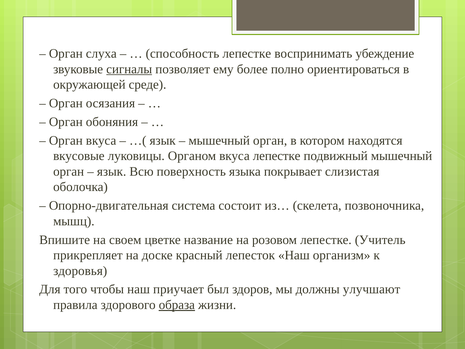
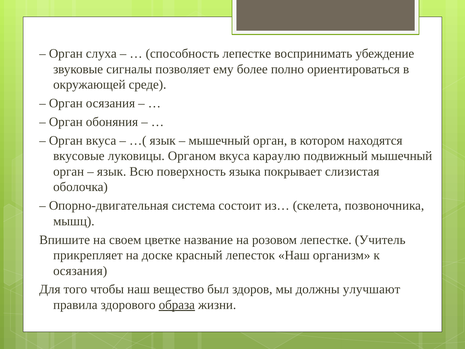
сигналы underline: present -> none (129, 69)
вкуса лепестке: лепестке -> караулю (277, 156)
здоровья: здоровья -> осязания (80, 271)
приучает: приучает -> вещество (179, 289)
